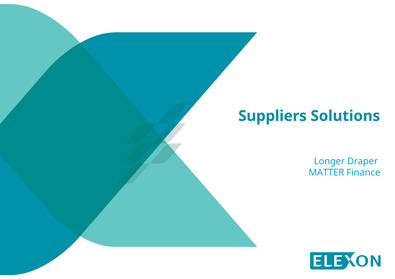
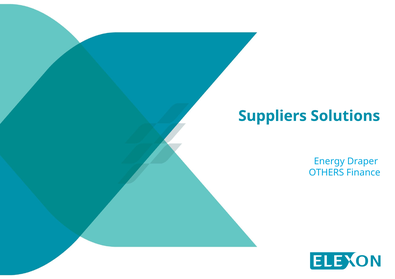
Longer: Longer -> Energy (329, 161)
MATTER: MATTER -> OTHERS (326, 173)
